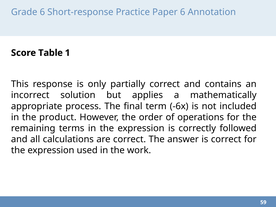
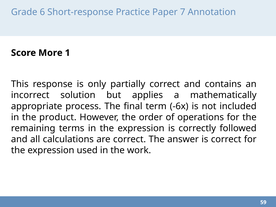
Paper 6: 6 -> 7 (183, 12)
Table: Table -> More (50, 53)
